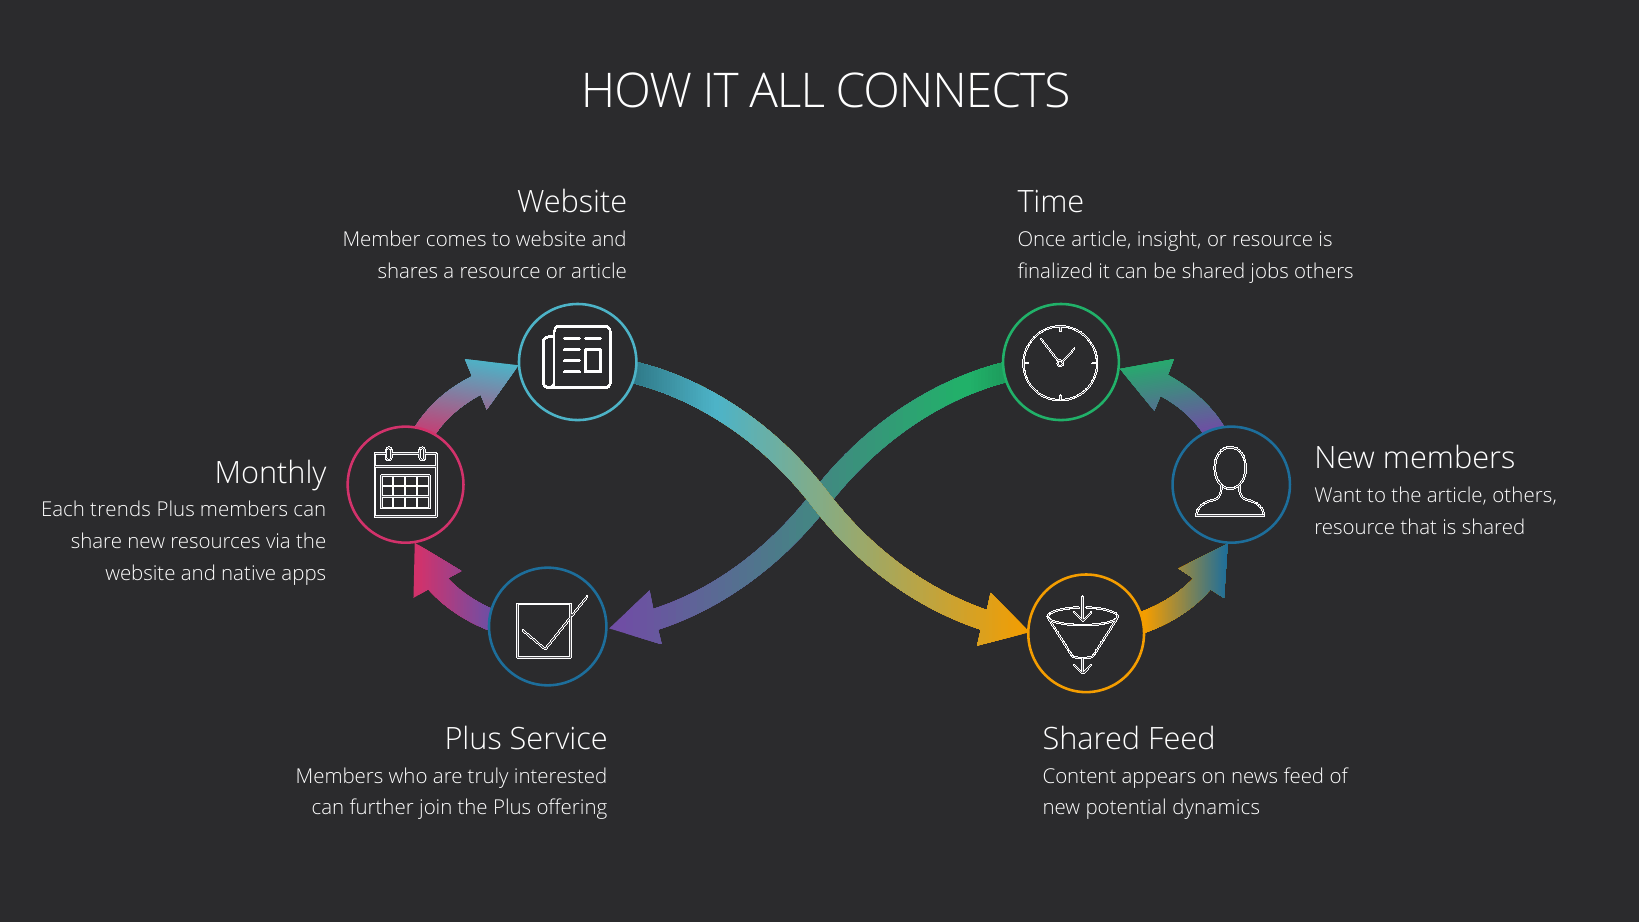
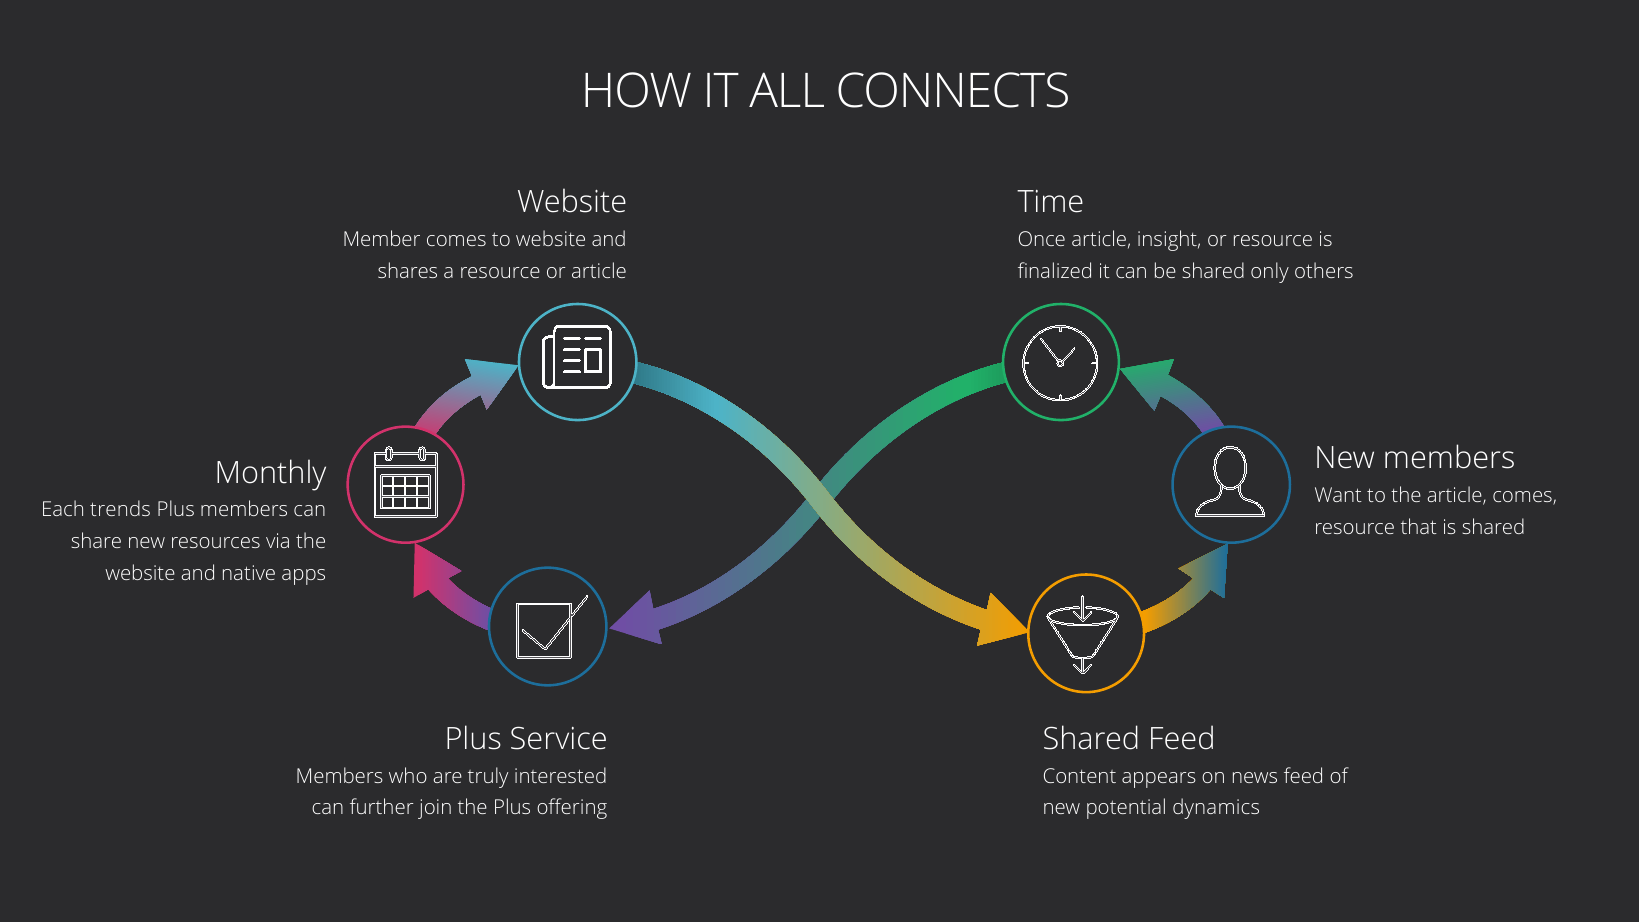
jobs: jobs -> only (1270, 271)
article others: others -> comes (1525, 496)
